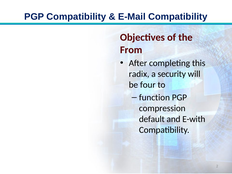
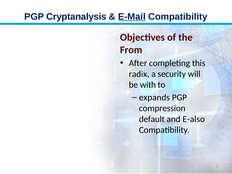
PGP Compatibility: Compatibility -> Cryptanalysis (76, 17)
E-Mail underline: none -> present (132, 17)
four: four -> with (148, 85)
function: function -> expands (154, 97)
E-with: E-with -> E-also (194, 119)
